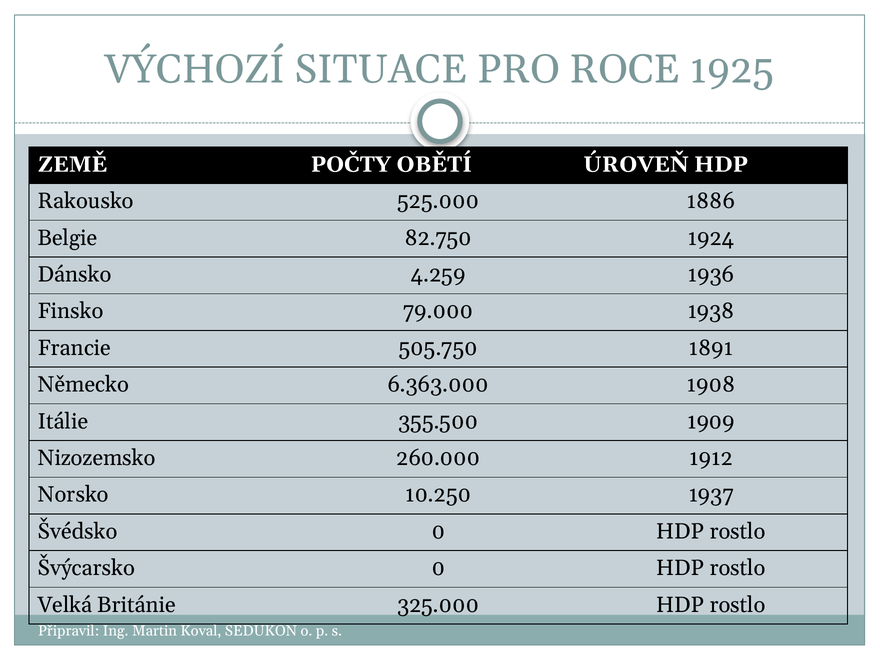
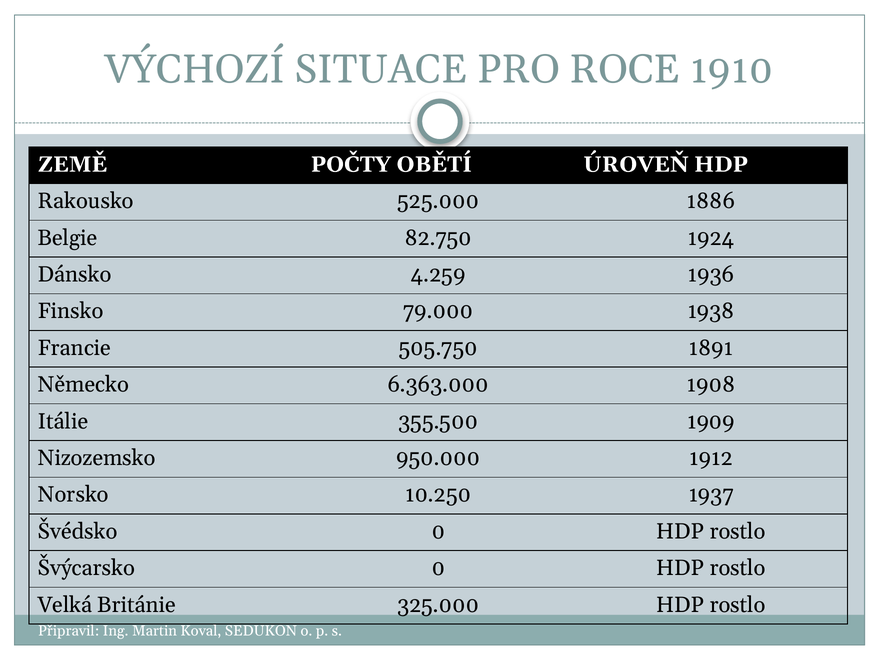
1925: 1925 -> 1910 (732, 69)
260.000: 260.000 -> 950.000 (438, 458)
